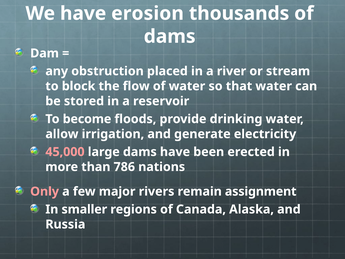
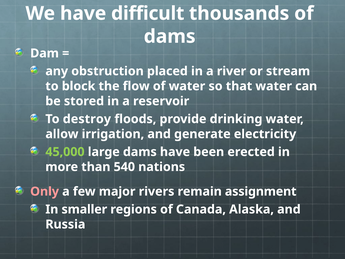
erosion: erosion -> difficult (148, 13)
become: become -> destroy (87, 119)
45,000 colour: pink -> light green (65, 152)
786: 786 -> 540 (124, 167)
